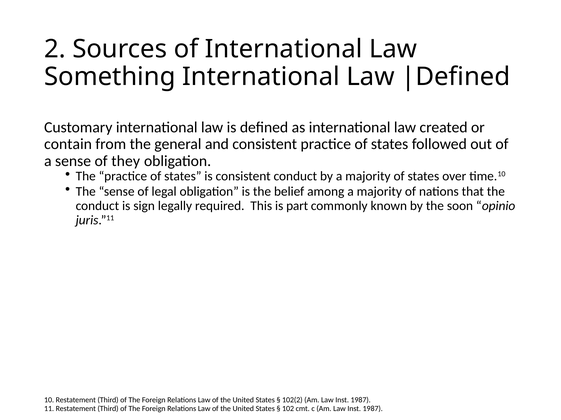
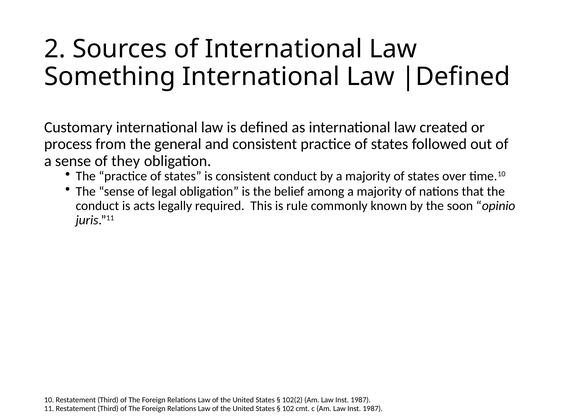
contain: contain -> process (68, 144)
sign: sign -> acts (144, 206)
part: part -> rule (297, 206)
